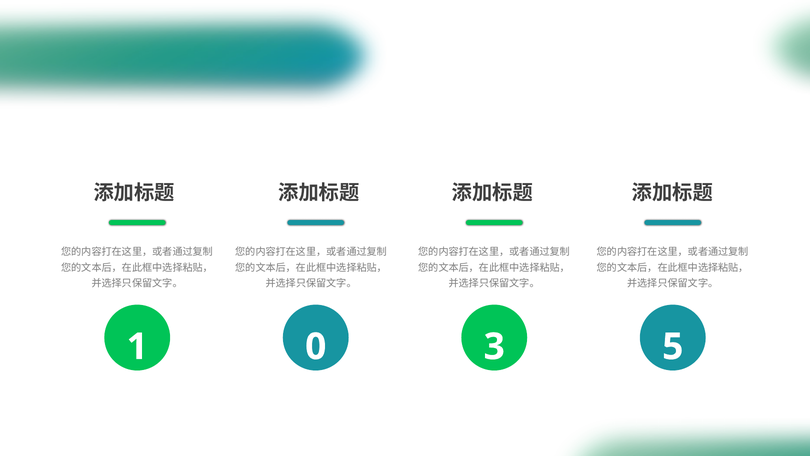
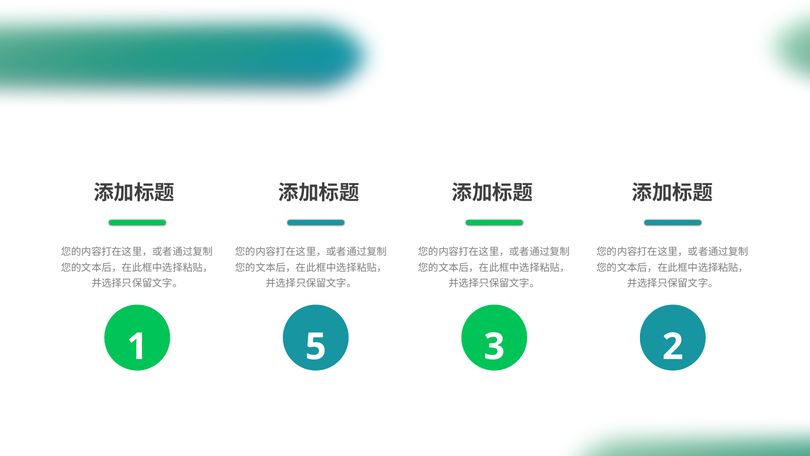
0: 0 -> 5 (316, 347)
5: 5 -> 2 (673, 347)
